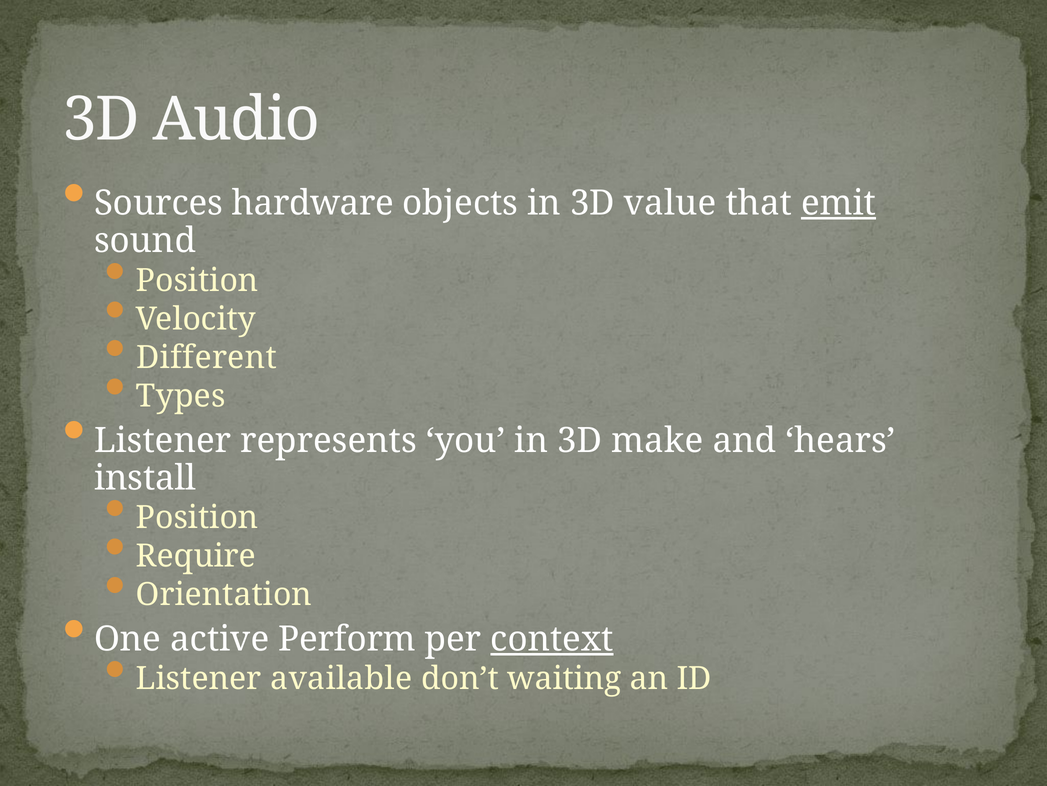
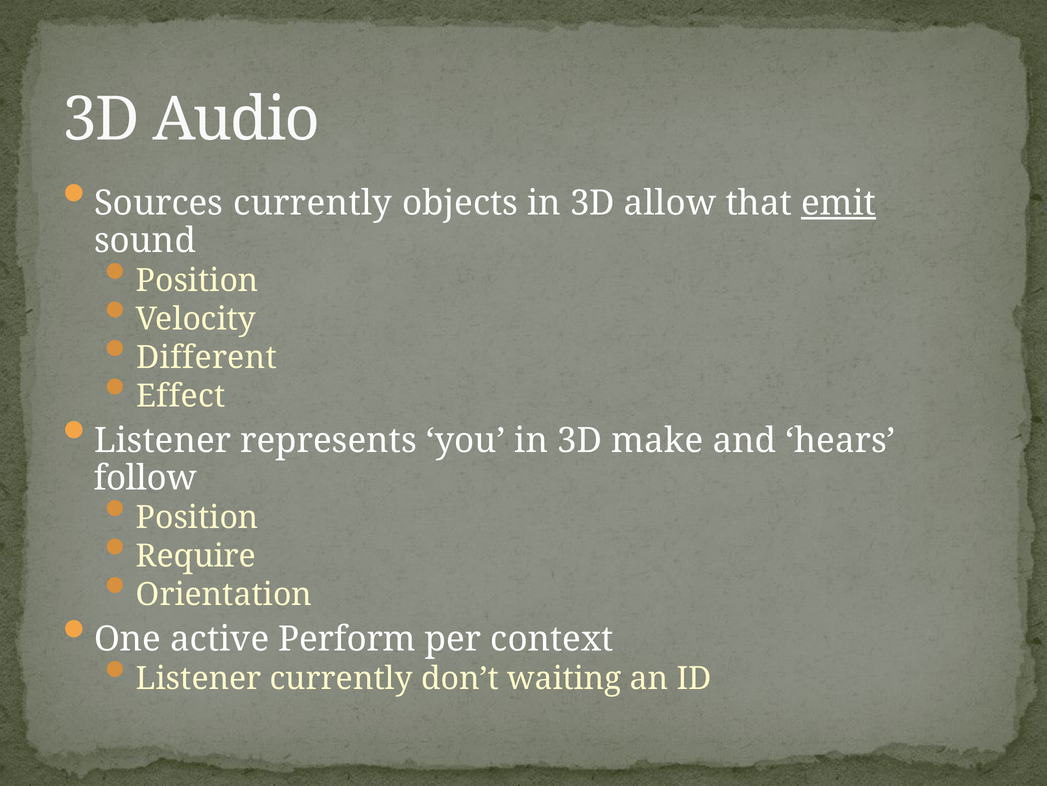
Sources hardware: hardware -> currently (313, 203)
value: value -> allow (670, 203)
Types: Types -> Effect (181, 396)
install: install -> follow (145, 478)
context underline: present -> none (552, 639)
Listener available: available -> currently (341, 678)
